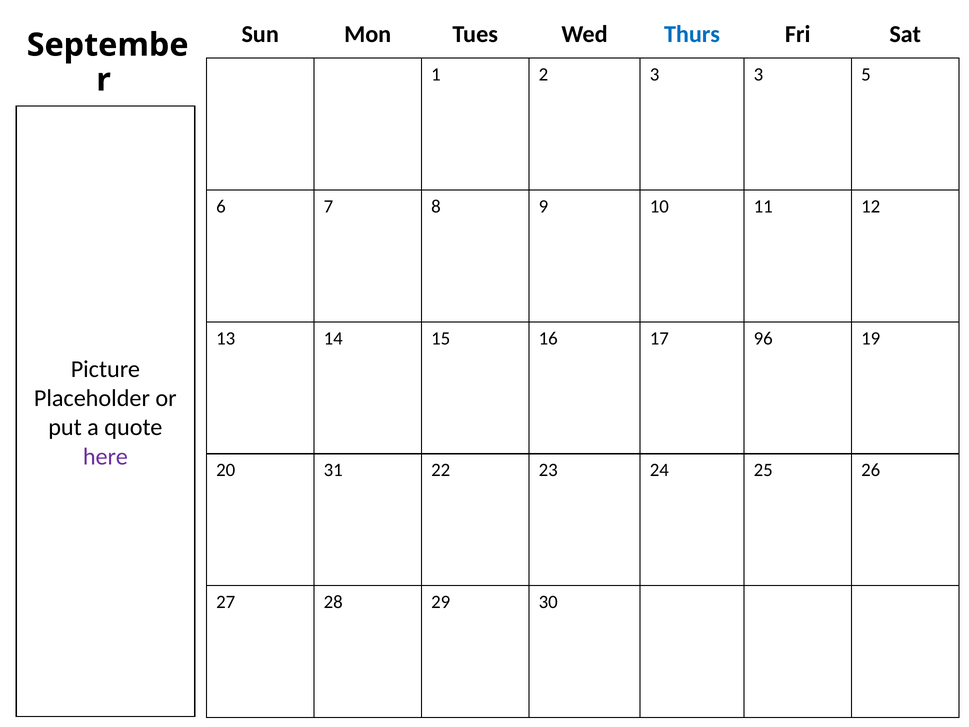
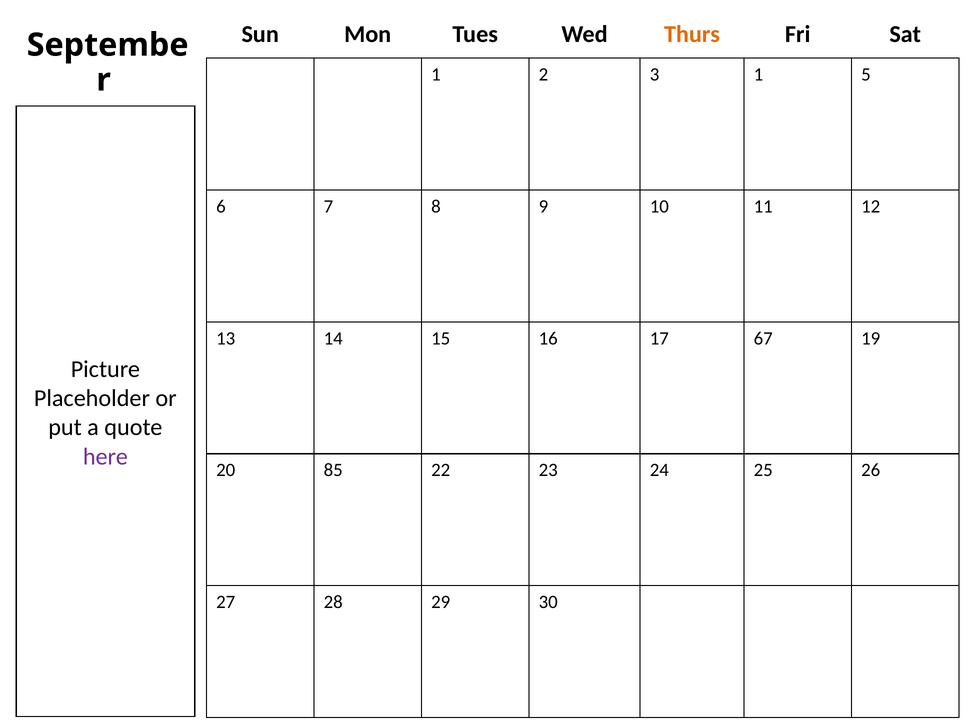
Thurs colour: blue -> orange (692, 34)
3 3: 3 -> 1 (758, 75)
96: 96 -> 67 (763, 338)
31: 31 -> 85 (333, 470)
